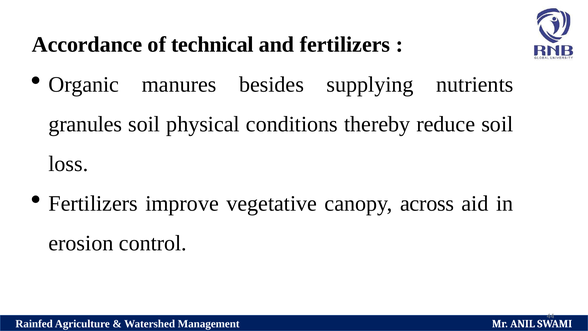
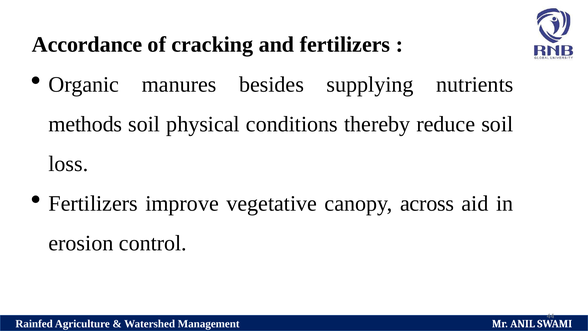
technical: technical -> cracking (212, 45)
granules: granules -> methods (85, 124)
